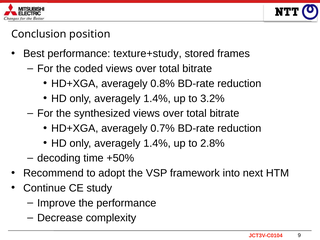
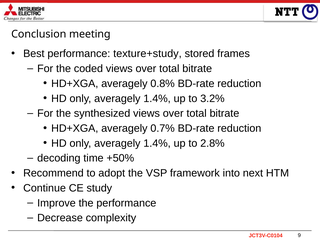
position: position -> meeting (90, 34)
